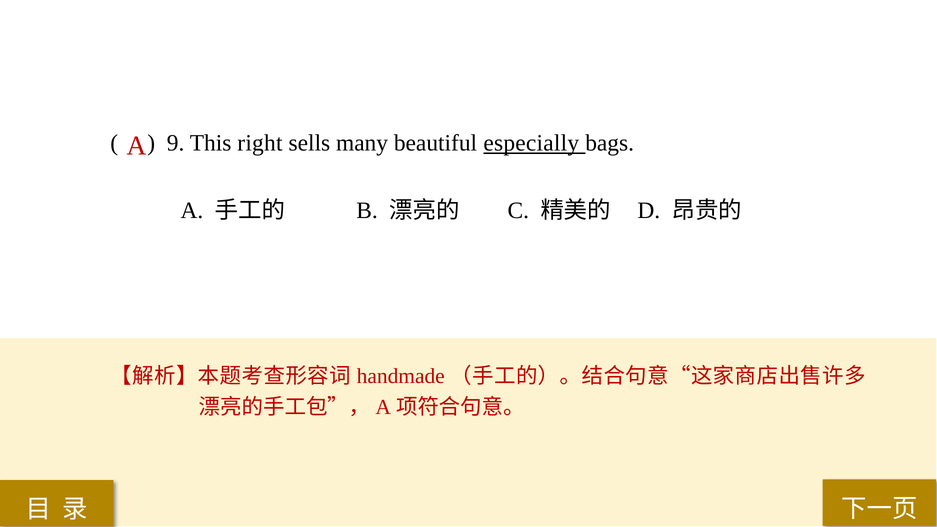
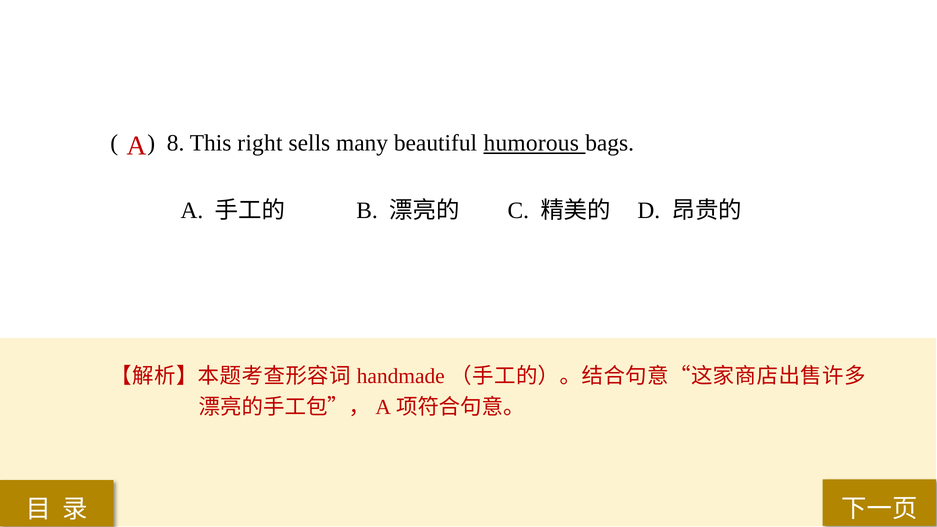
9: 9 -> 8 (176, 143)
especially: especially -> humorous (531, 143)
